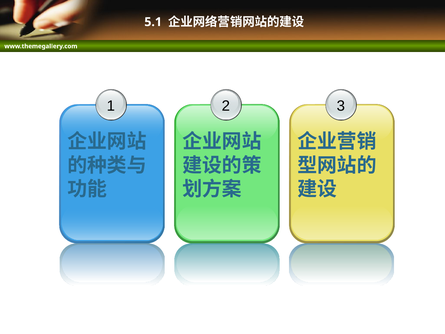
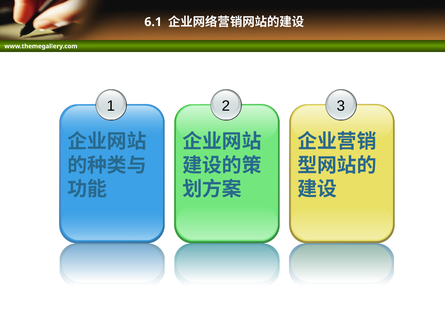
5.1: 5.1 -> 6.1 (153, 22)
